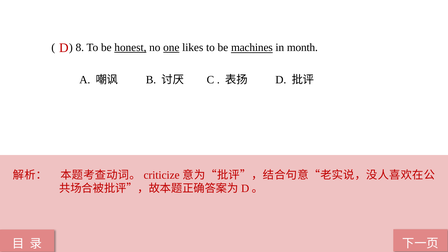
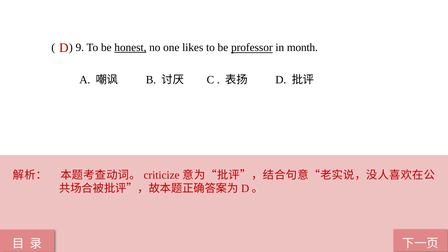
8: 8 -> 9 (80, 48)
one underline: present -> none (171, 48)
machines: machines -> professor (252, 48)
